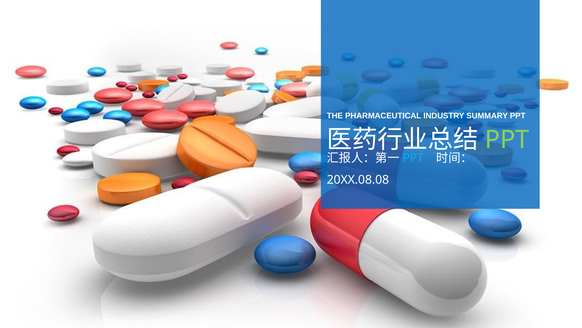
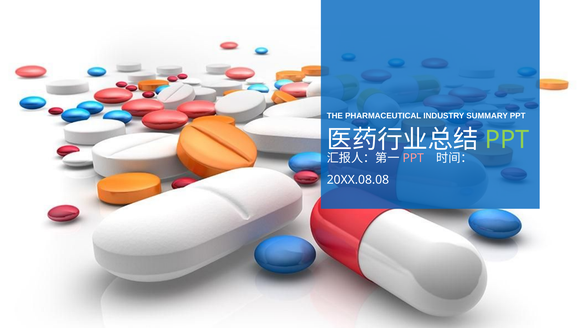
PPT colour: light blue -> pink (413, 158)
